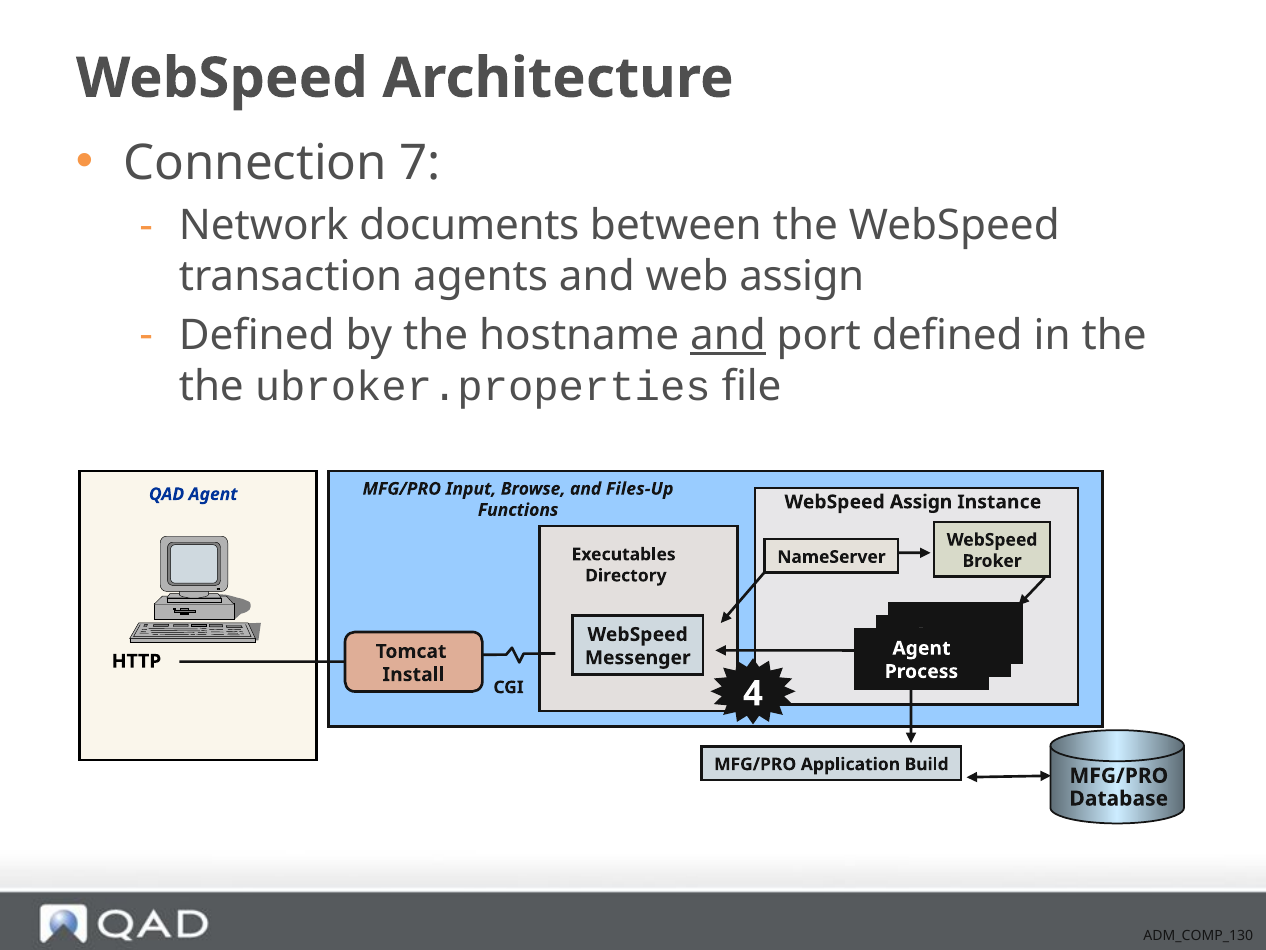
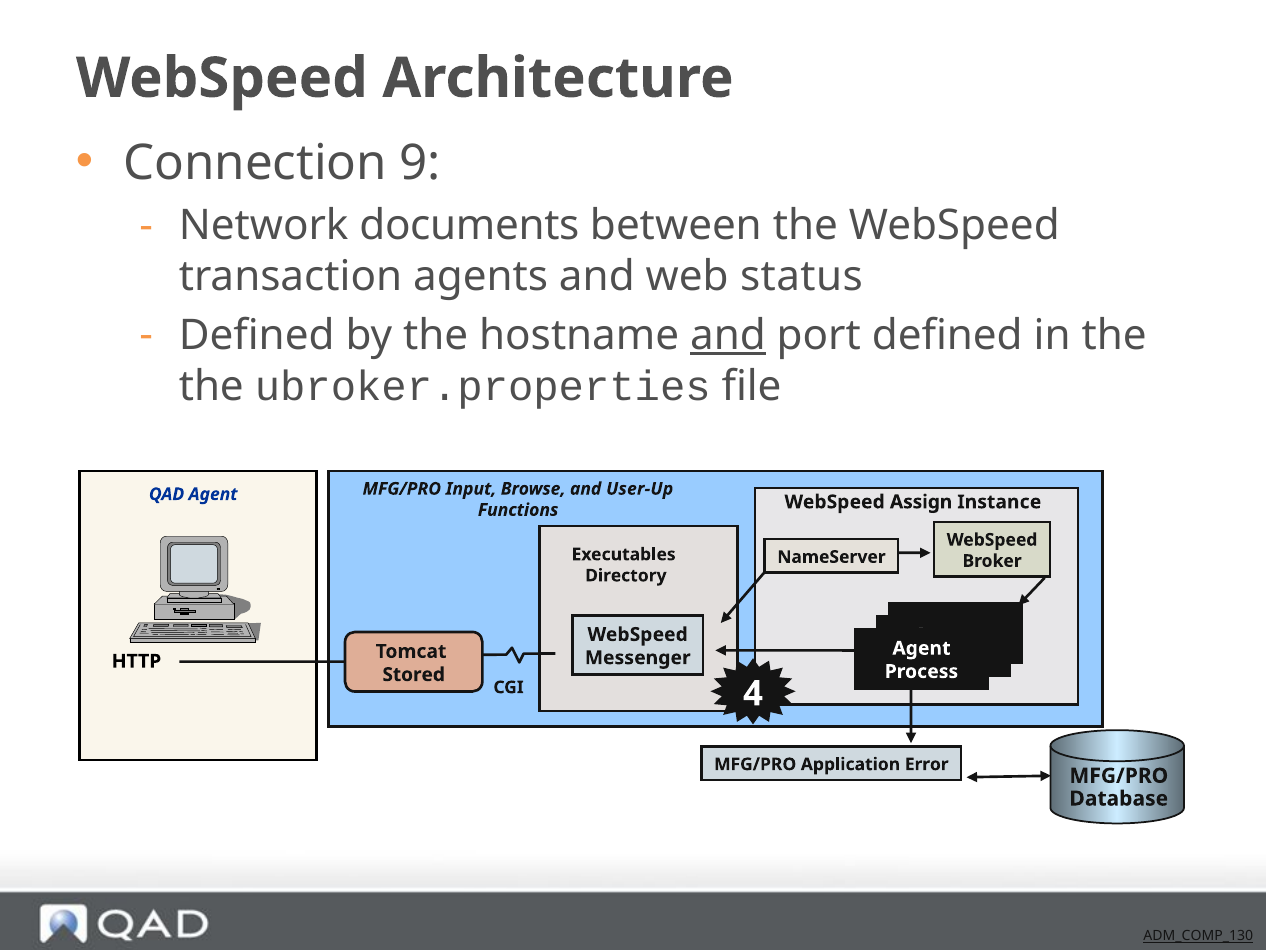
7: 7 -> 9 (420, 163)
web assign: assign -> status (801, 276)
Files-Up: Files-Up -> User-Up (640, 489)
Install: Install -> Stored (414, 674)
Build: Build -> Error (927, 764)
ADM_COMP_130 underline: none -> present (1198, 936)
